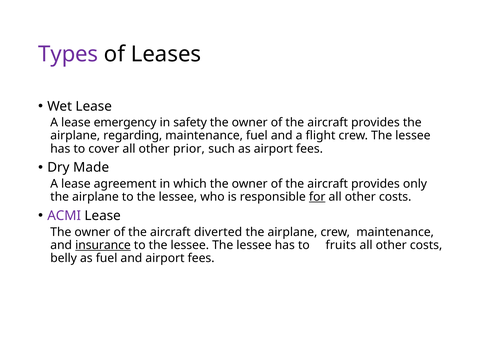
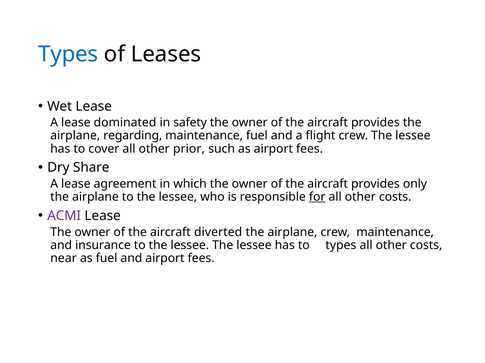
Types colour: purple -> blue (68, 54)
emergency: emergency -> dominated (125, 123)
Made: Made -> Share (91, 168)
insurance underline: present -> none (103, 246)
to fruits: fruits -> types (341, 246)
belly: belly -> near (64, 259)
